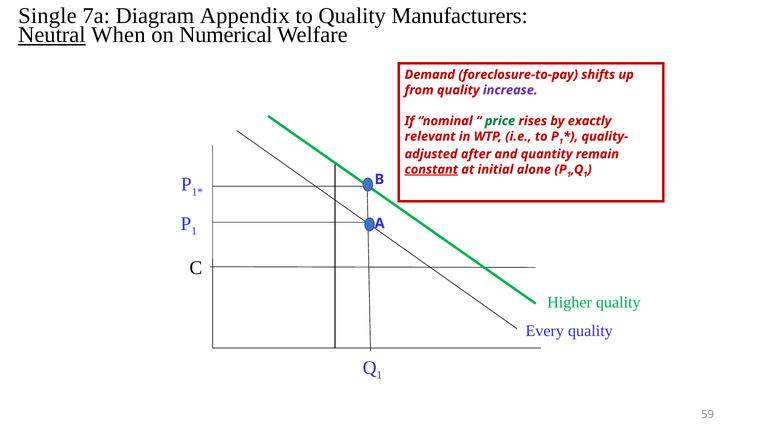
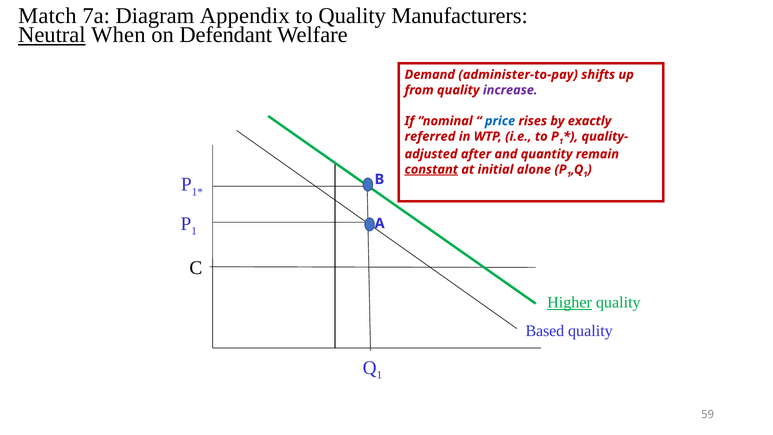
Single: Single -> Match (47, 16)
Numerical: Numerical -> Defendant (226, 35)
foreclosure-to-pay: foreclosure-to-pay -> administer-to-pay (518, 75)
price colour: green -> blue (500, 121)
relevant: relevant -> referred (430, 136)
Higher underline: none -> present (570, 302)
Every: Every -> Based (545, 331)
